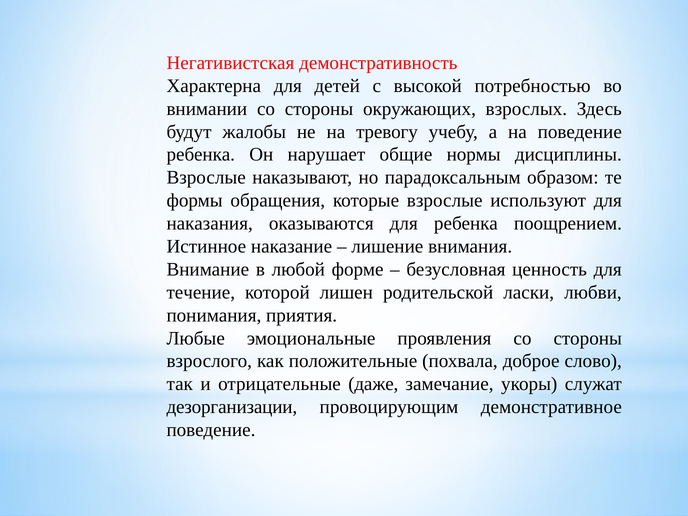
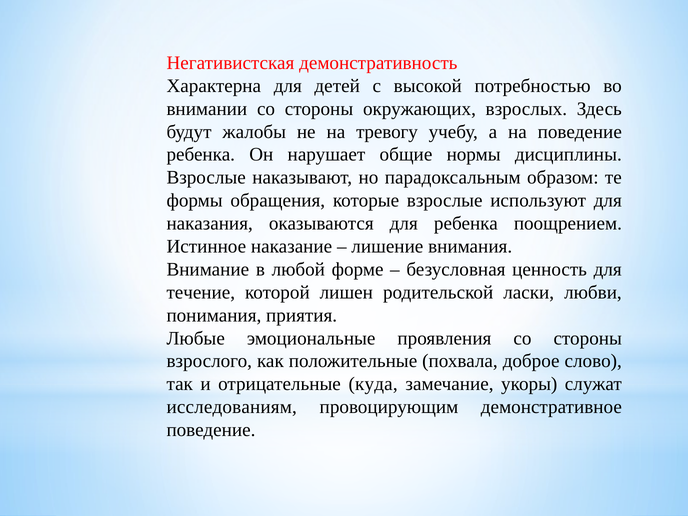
даже: даже -> куда (373, 384)
дезорганизации: дезорганизации -> исследованиям (232, 407)
